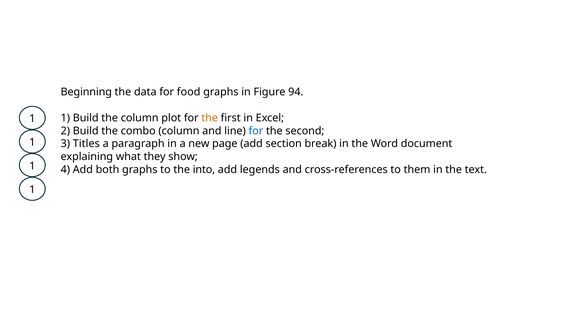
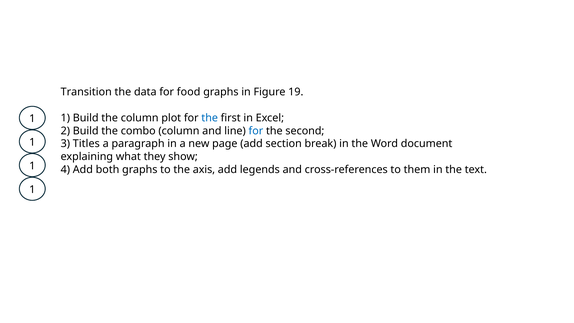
Beginning: Beginning -> Transition (86, 92)
94: 94 -> 19 (296, 92)
the colour: orange -> blue (210, 118)
into: into -> axis (204, 170)
